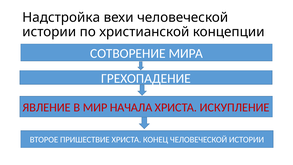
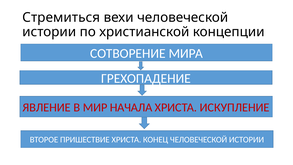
Надстройка: Надстройка -> Стремиться (61, 17)
